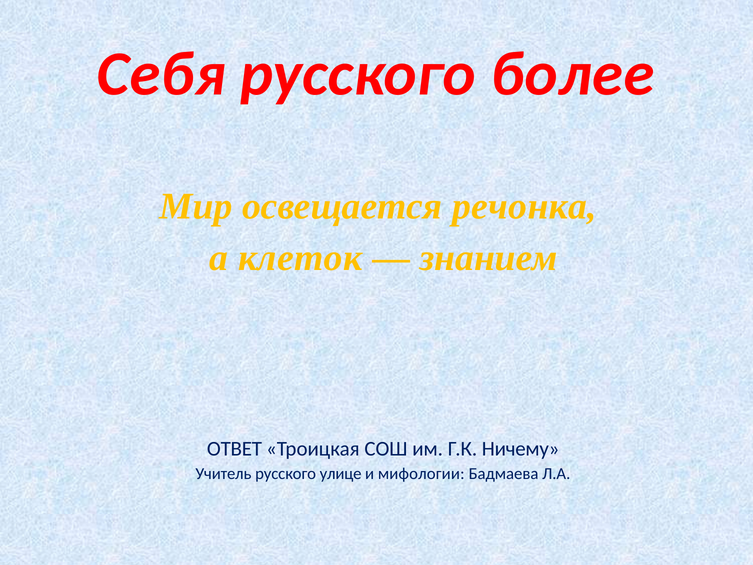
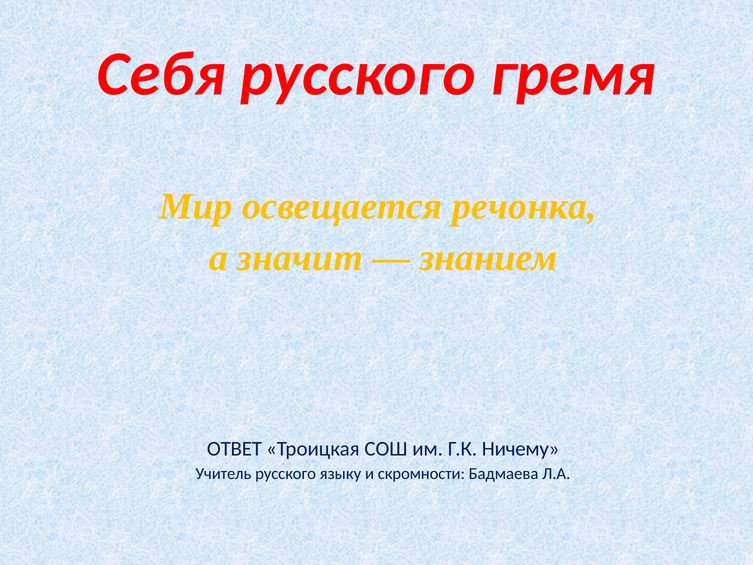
более: более -> гремя (573, 74)
клеток: клеток -> значит (300, 258)
улице: улице -> языку (340, 473)
мифологии: мифологии -> скромности (421, 473)
